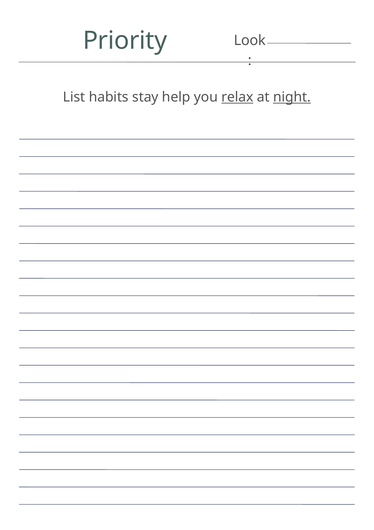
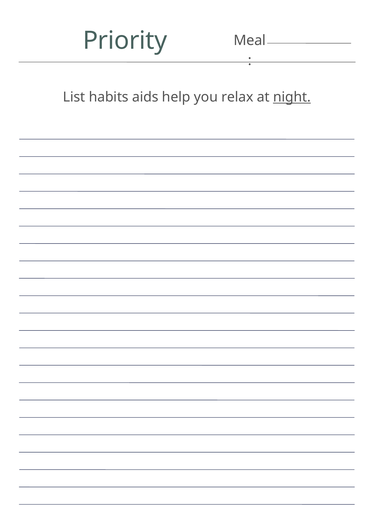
Look: Look -> Meal (250, 40)
stay: stay -> aids (145, 97)
relax underline: present -> none (237, 97)
